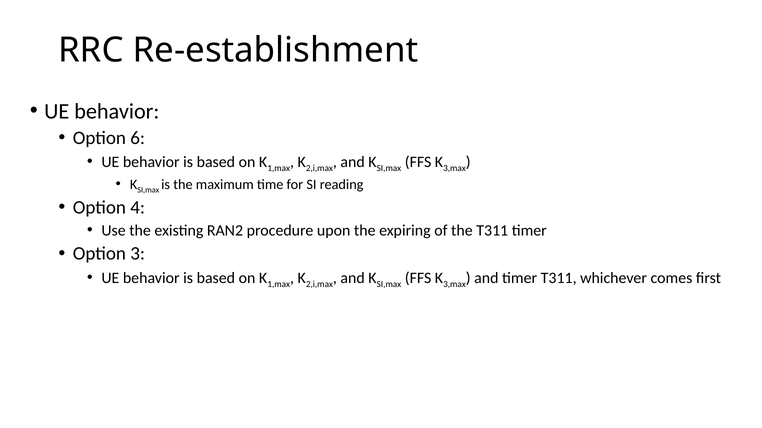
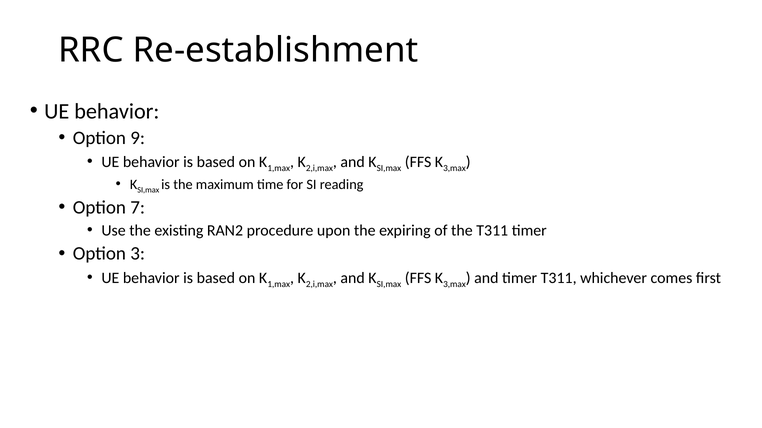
6: 6 -> 9 (138, 138)
4: 4 -> 7 (138, 208)
